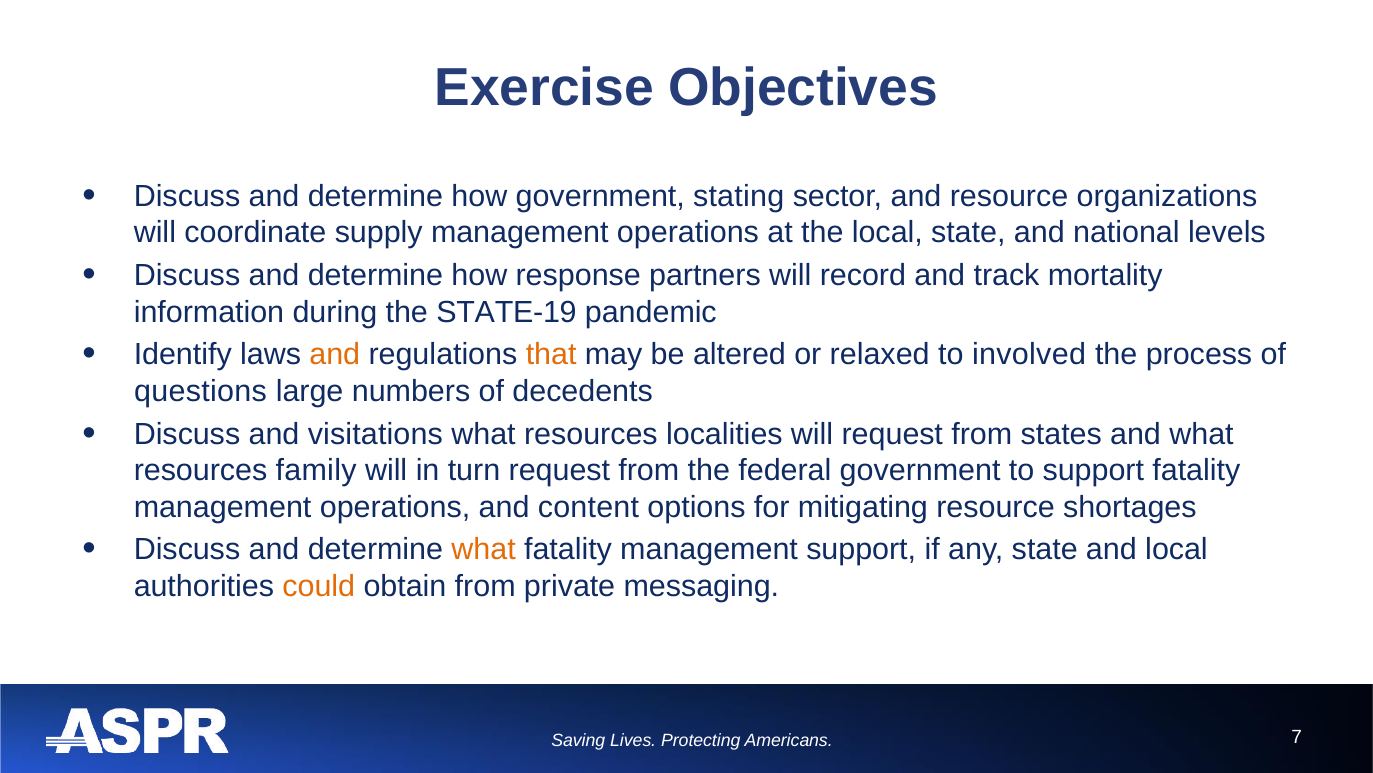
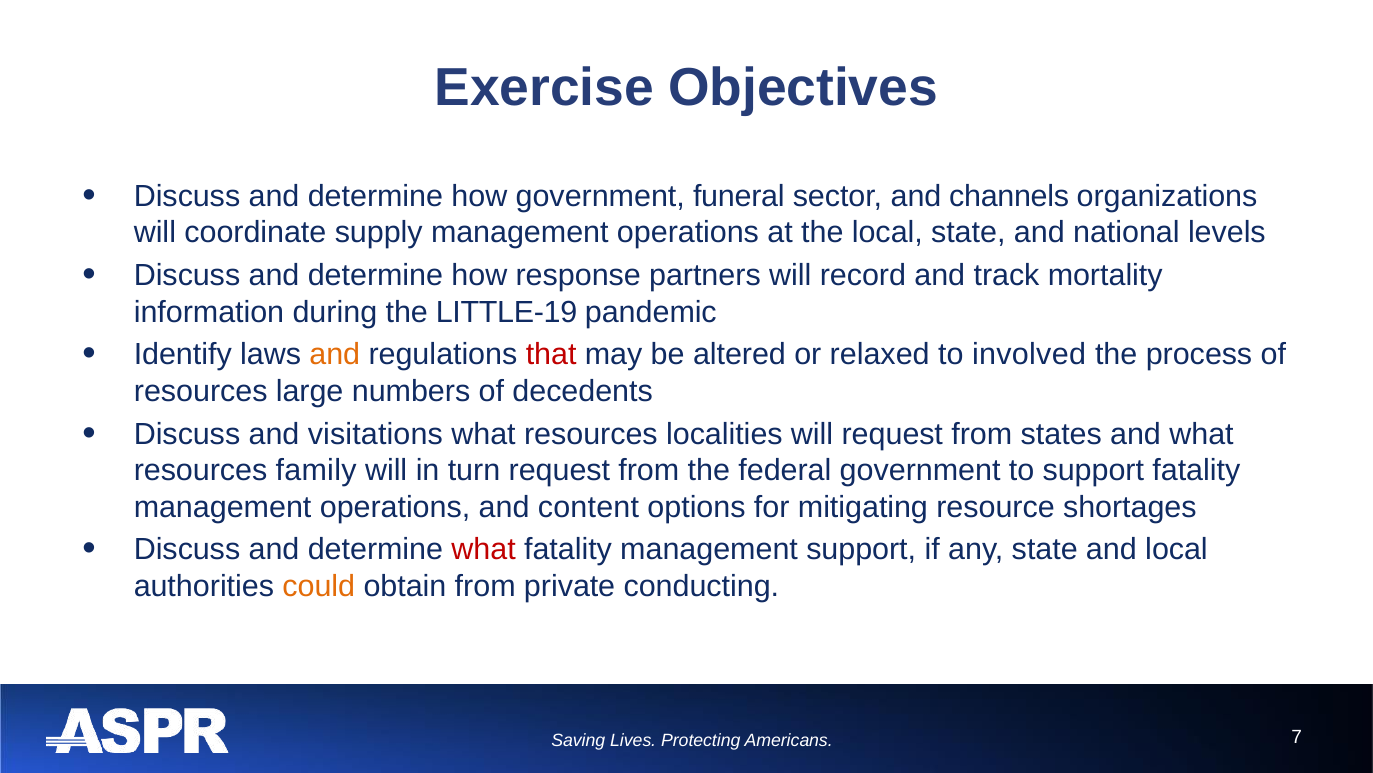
stating: stating -> funeral (739, 196)
and resource: resource -> channels (1009, 196)
STATE-19: STATE-19 -> LITTLE-19 (507, 312)
that colour: orange -> red (551, 354)
questions: questions -> resources (201, 391)
what colour: orange -> red (484, 549)
messaging: messaging -> conducting (701, 586)
